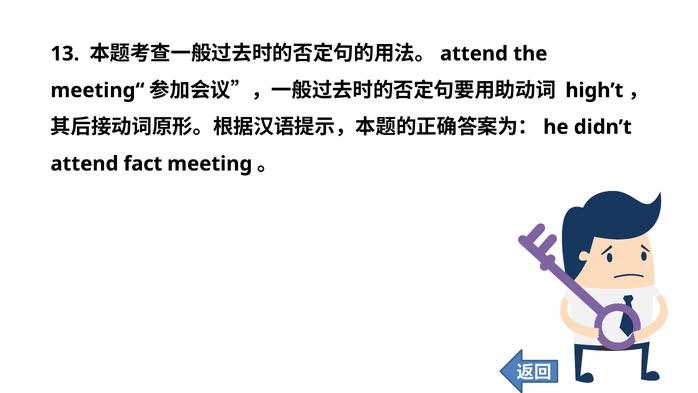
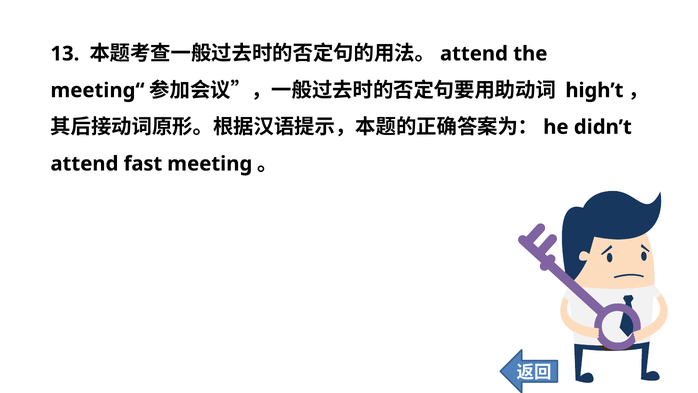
fact: fact -> fast (143, 164)
